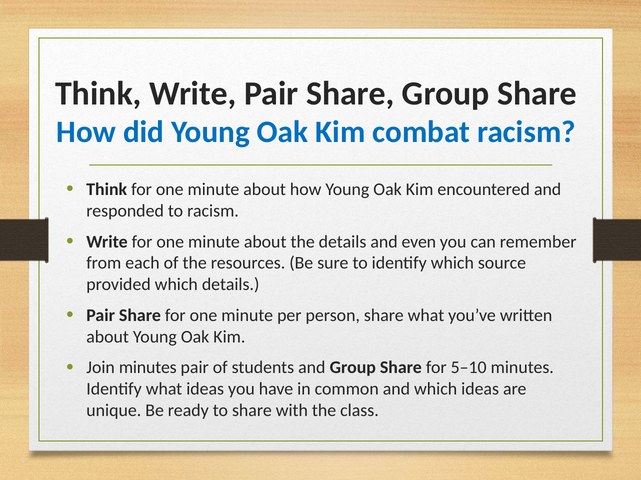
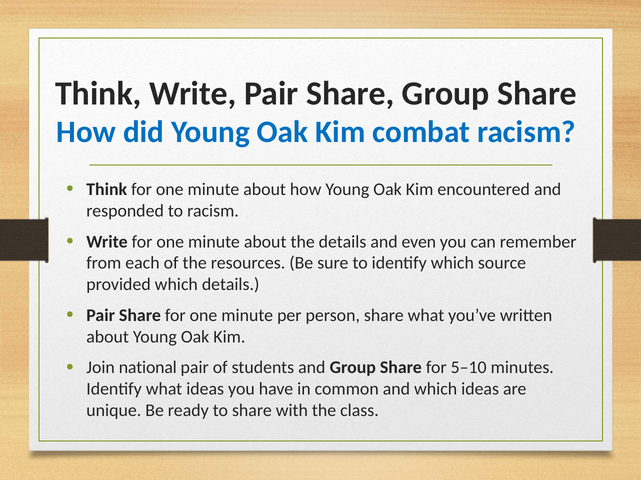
Join minutes: minutes -> national (148, 368)
